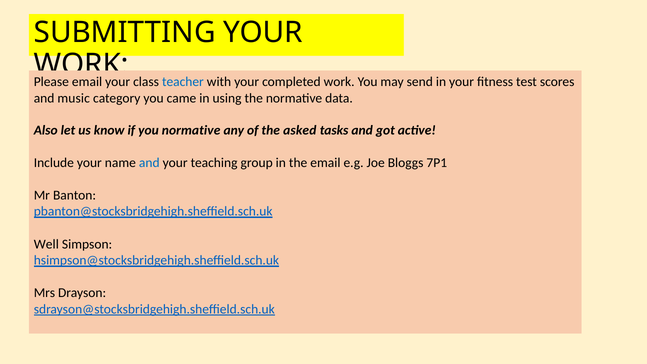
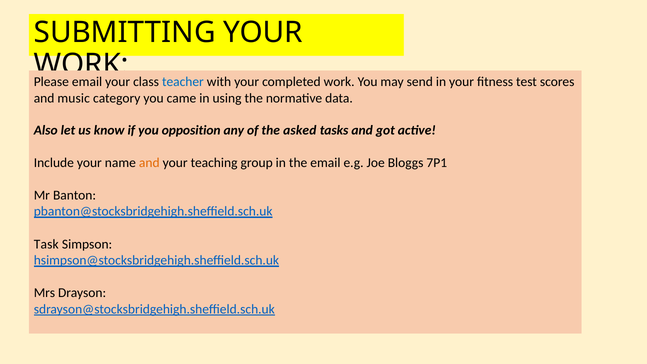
you normative: normative -> opposition (191, 130)
and colour: blue -> orange (149, 163)
Well: Well -> Task (46, 244)
